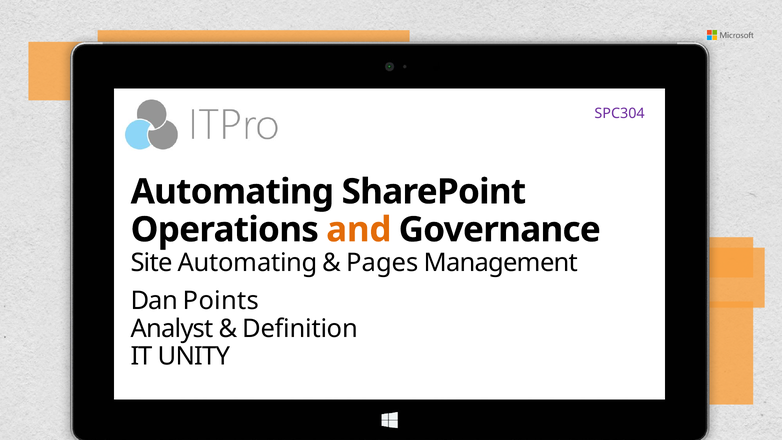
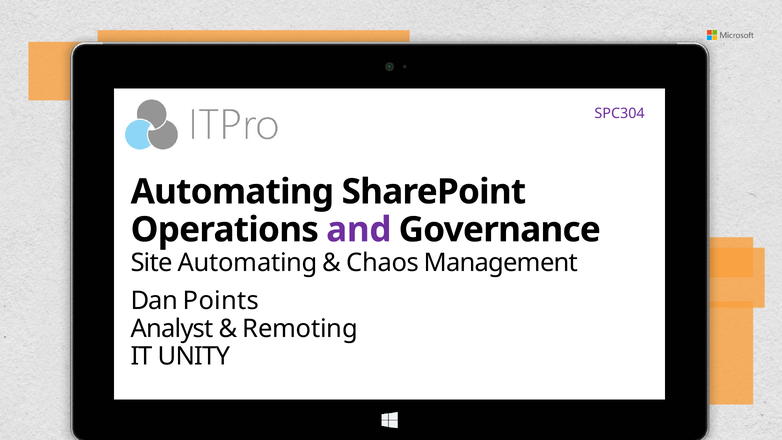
and colour: orange -> purple (359, 230)
Pages: Pages -> Chaos (383, 262)
Definition: Definition -> Remoting (300, 328)
